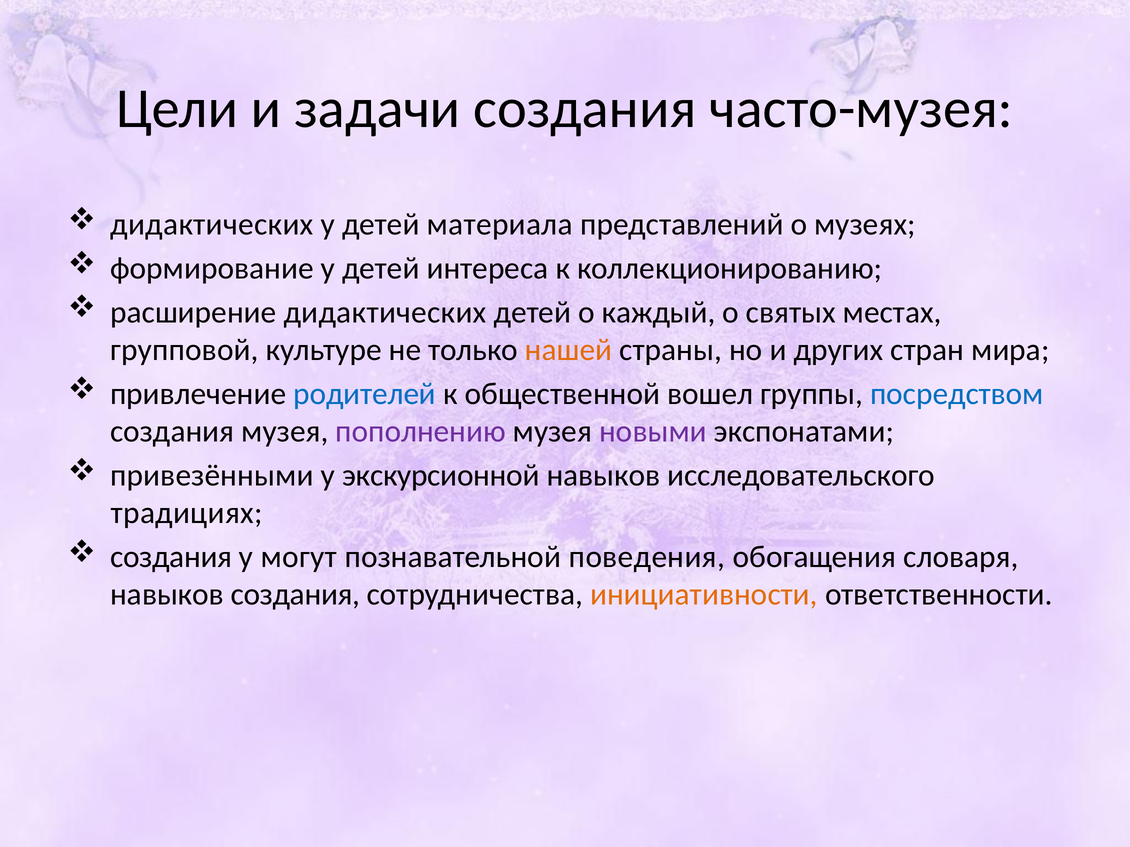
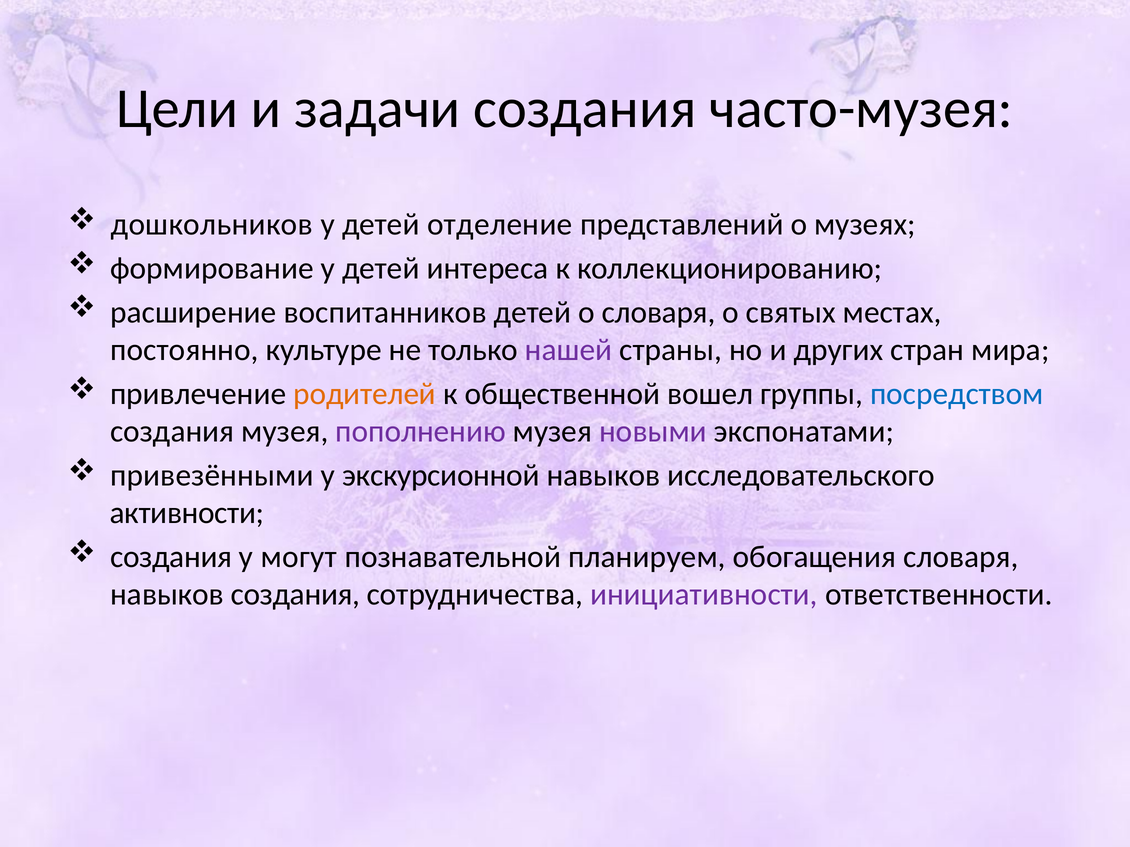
дидактических: дидактических -> дошкольников (212, 224)
материала: материала -> отделение (500, 224)
расширение дидактических: дидактических -> воспитанников (385, 312)
о каждый: каждый -> словаря (659, 312)
групповой: групповой -> постоянно (184, 350)
нашей colour: orange -> purple (569, 350)
родителей colour: blue -> orange (365, 394)
традициях: традициях -> активности (187, 513)
поведения: поведения -> планируем (647, 557)
инициативности colour: orange -> purple (704, 595)
